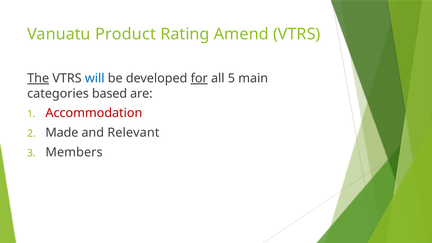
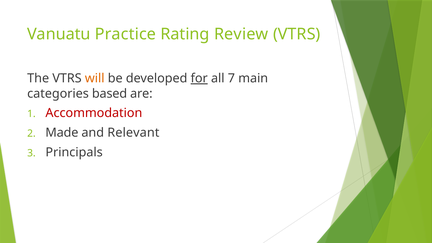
Product: Product -> Practice (126, 34)
Amend: Amend -> Review (241, 34)
The underline: present -> none (38, 78)
will colour: blue -> orange (95, 78)
5: 5 -> 7 (231, 78)
Members: Members -> Principals (74, 152)
